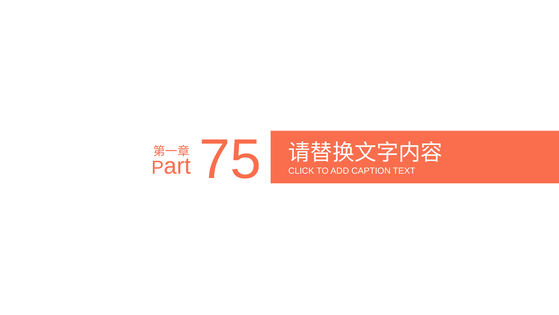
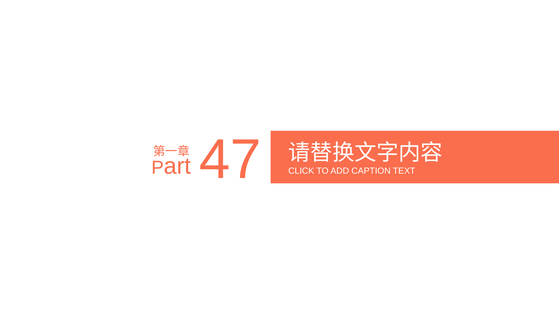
75: 75 -> 47 (230, 160)
